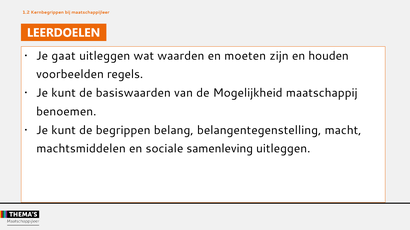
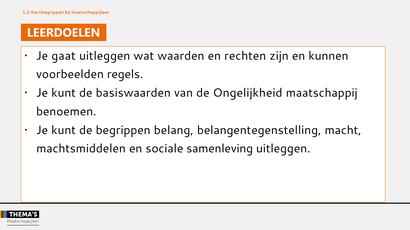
moeten: moeten -> rechten (245, 56)
houden: houden -> kunnen (328, 56)
Mogelijkheid: Mogelijkheid -> Ongelijkheid (248, 93)
